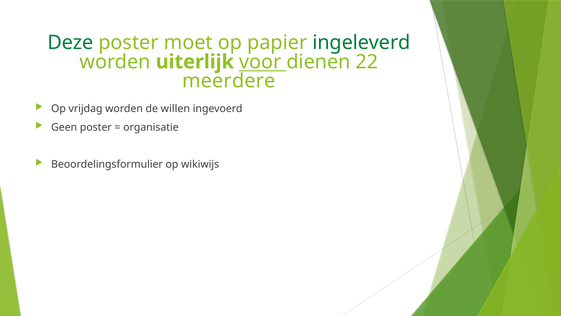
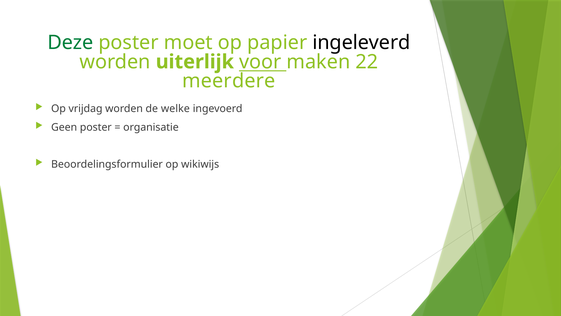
ingeleverd colour: green -> black (361, 43)
dienen: dienen -> maken (318, 62)
willen: willen -> welke (175, 109)
